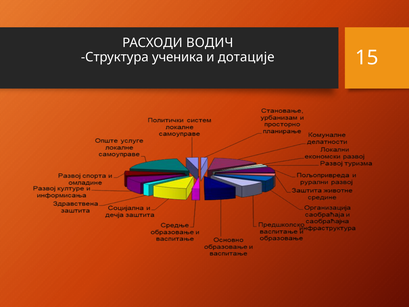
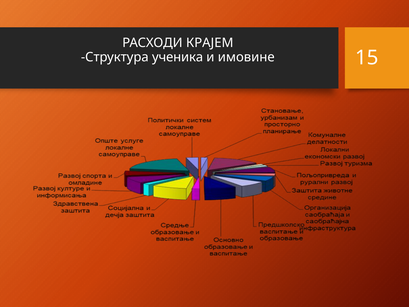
ВОДИЧ: ВОДИЧ -> КРАЈЕМ (210, 43)
дотације: дотације -> имовине (246, 57)
